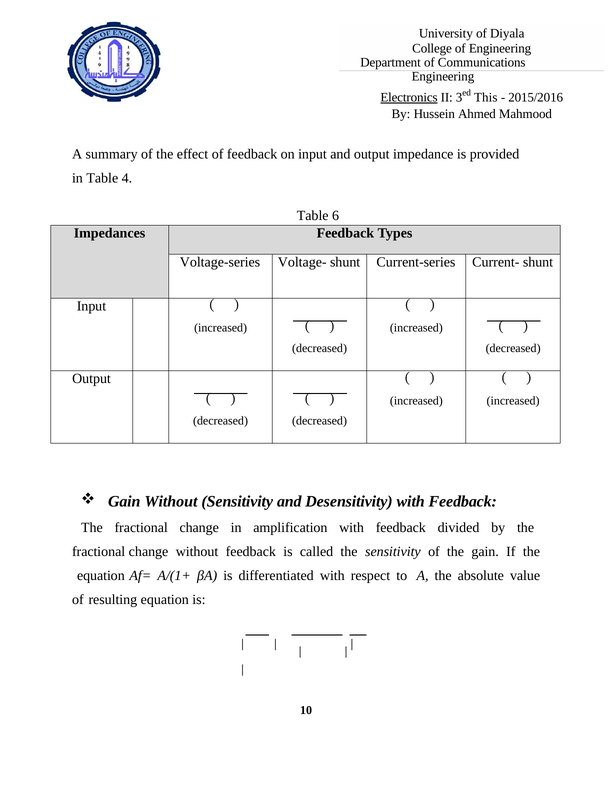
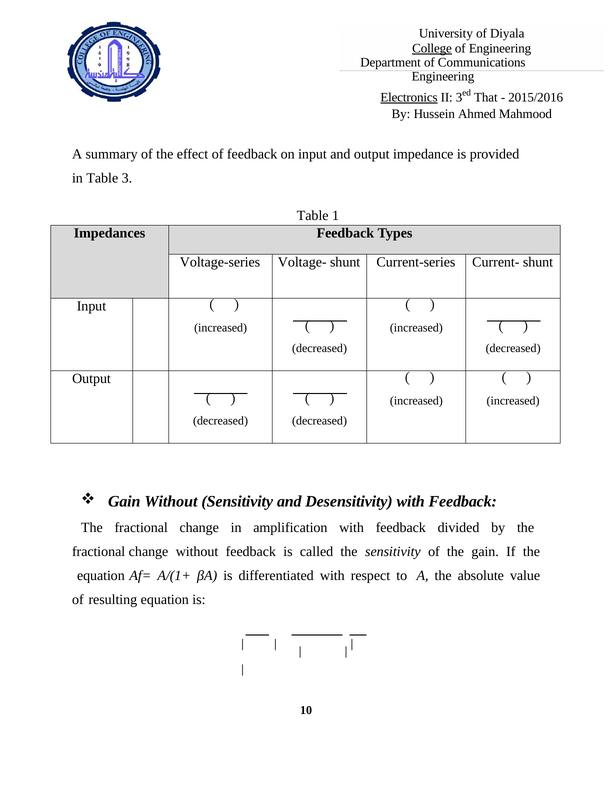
College underline: none -> present (432, 48)
This: This -> That (486, 97)
Table 4: 4 -> 3 (127, 178)
6: 6 -> 1 (336, 216)
